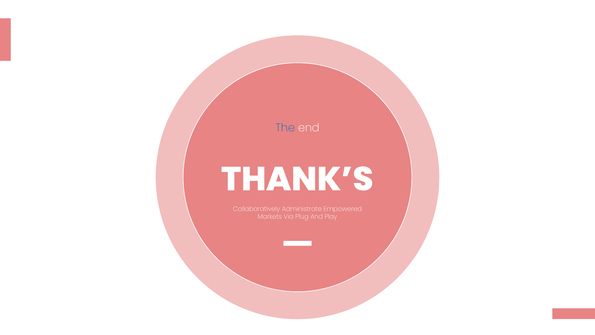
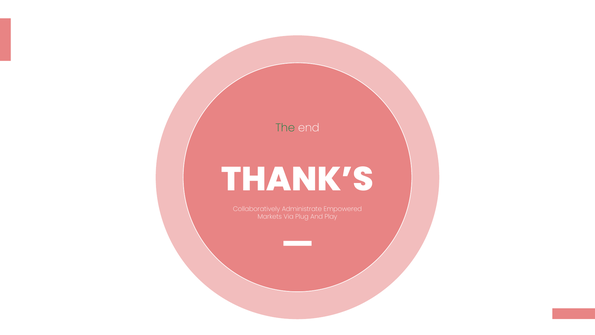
The colour: blue -> green (285, 128)
